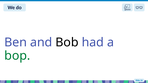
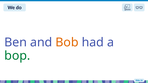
Bob colour: black -> orange (67, 42)
